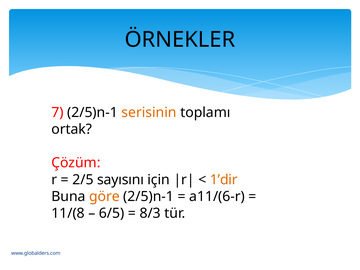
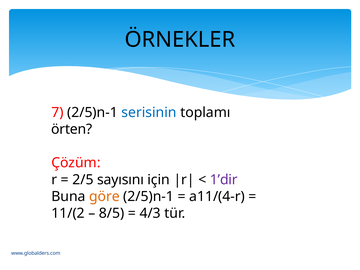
serisinin colour: orange -> blue (149, 112)
ortak: ortak -> örten (72, 129)
1’dir colour: orange -> purple (224, 180)
a11/(6-r: a11/(6-r -> a11/(4-r (217, 196)
11/(8: 11/(8 -> 11/(2 (68, 213)
6/5: 6/5 -> 8/5 (112, 213)
8/3: 8/3 -> 4/3 (150, 213)
